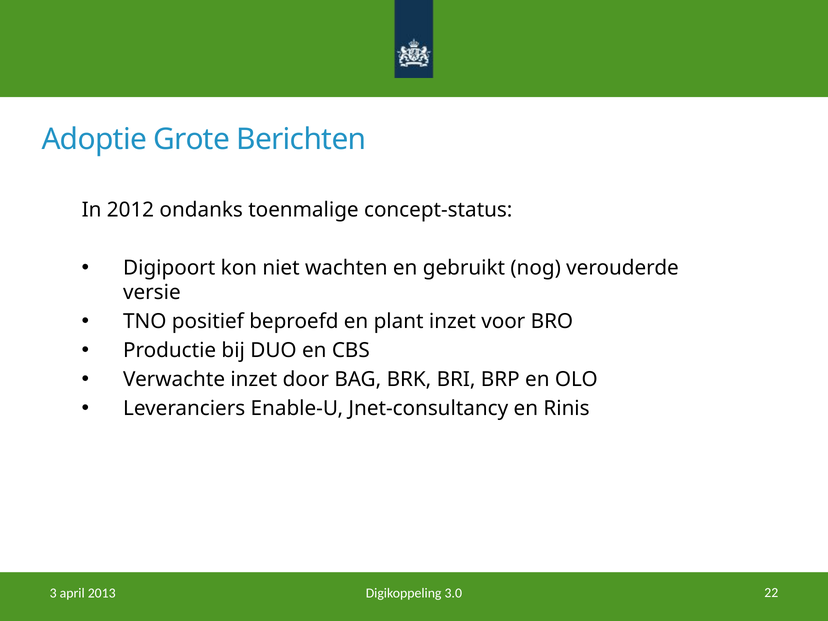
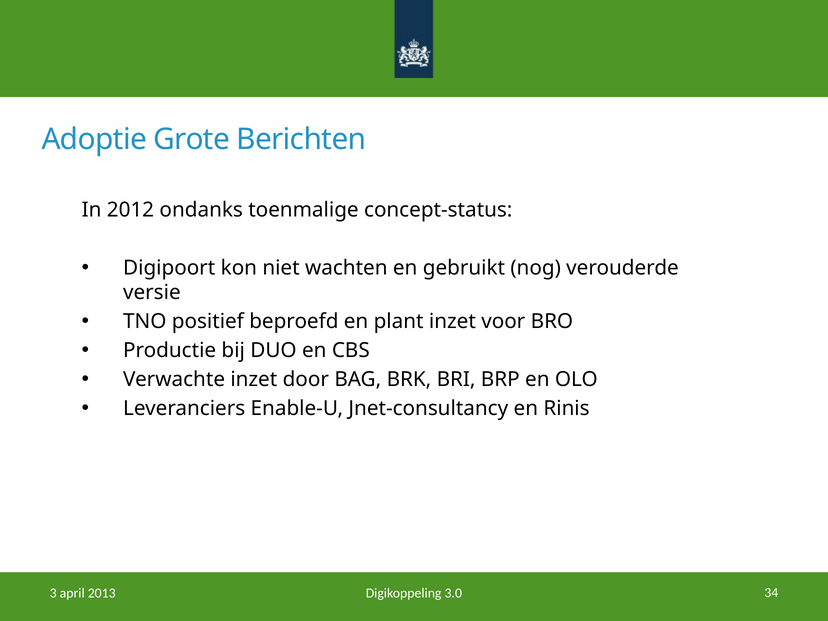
22: 22 -> 34 (771, 593)
